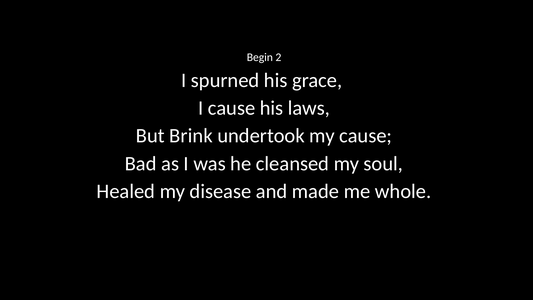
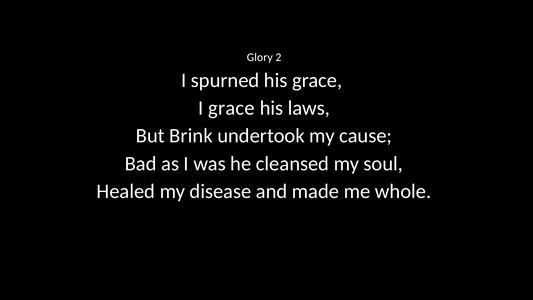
Begin: Begin -> Glory (260, 57)
I cause: cause -> grace (231, 108)
